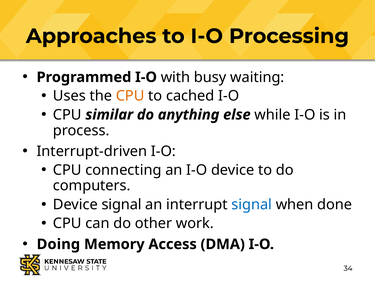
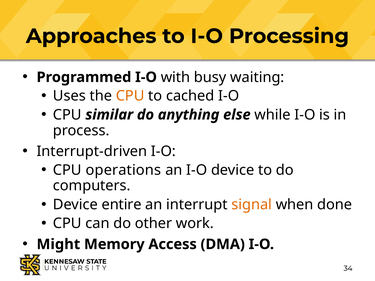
connecting: connecting -> operations (123, 170)
Device signal: signal -> entire (122, 205)
signal colour: blue -> orange (252, 205)
Doing: Doing -> Might (58, 244)
